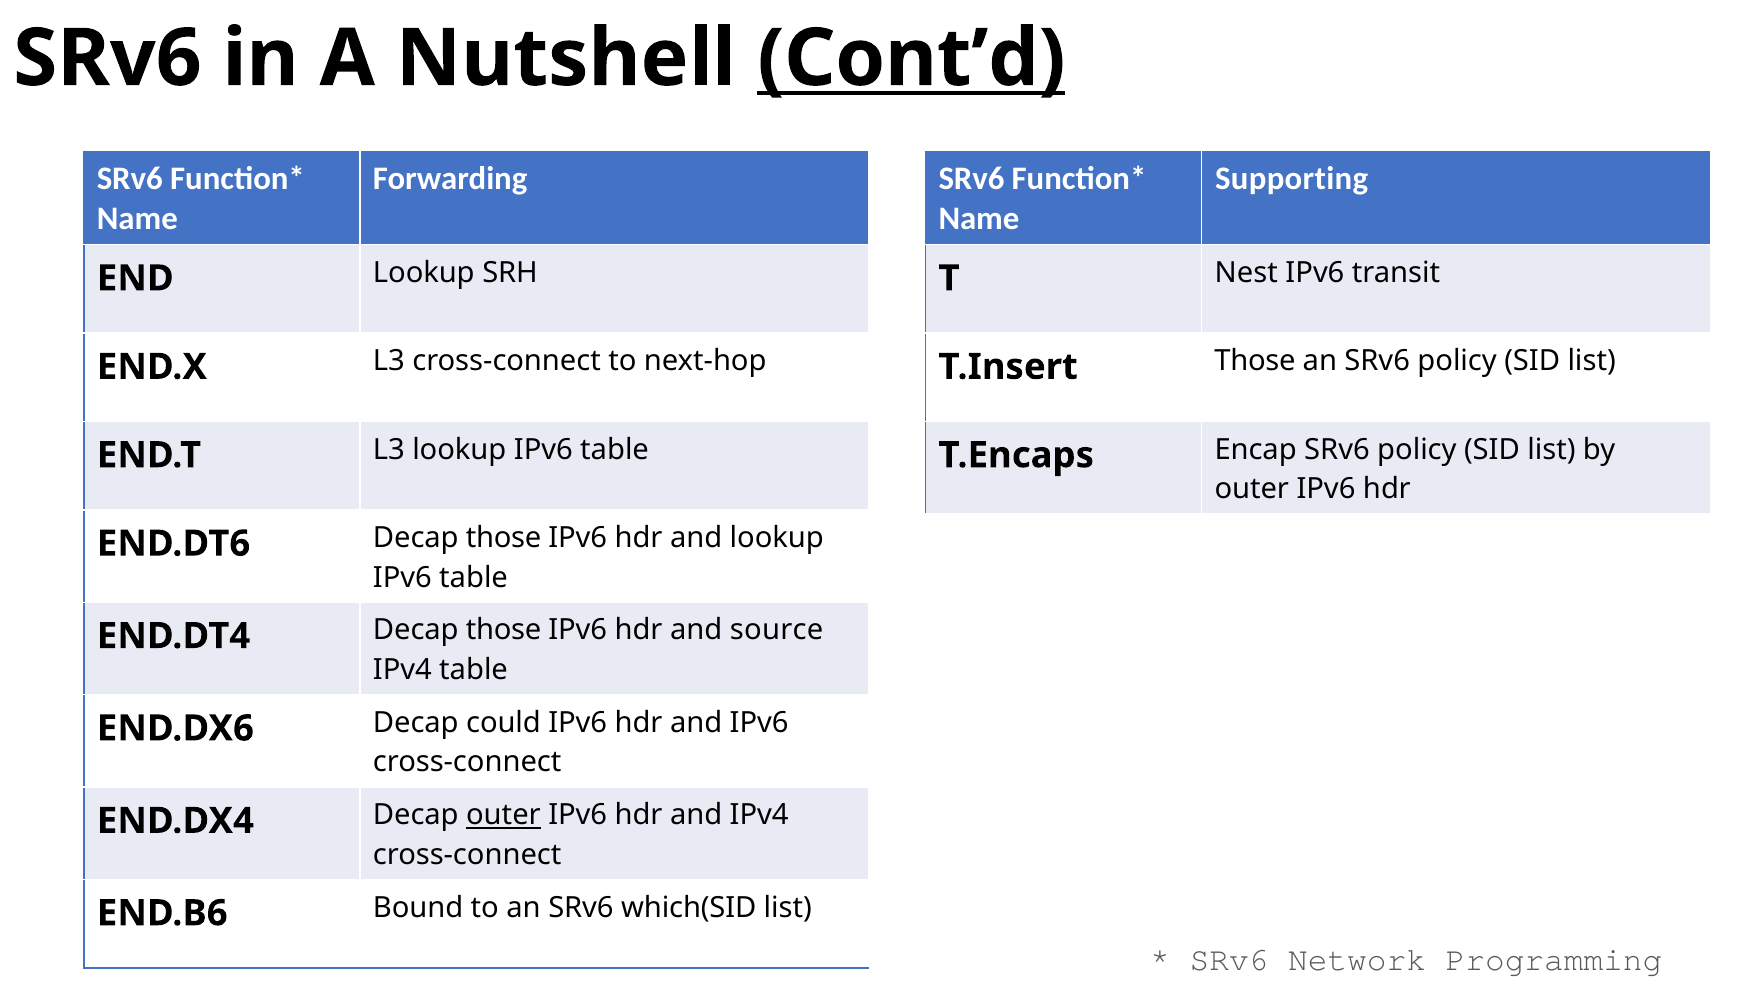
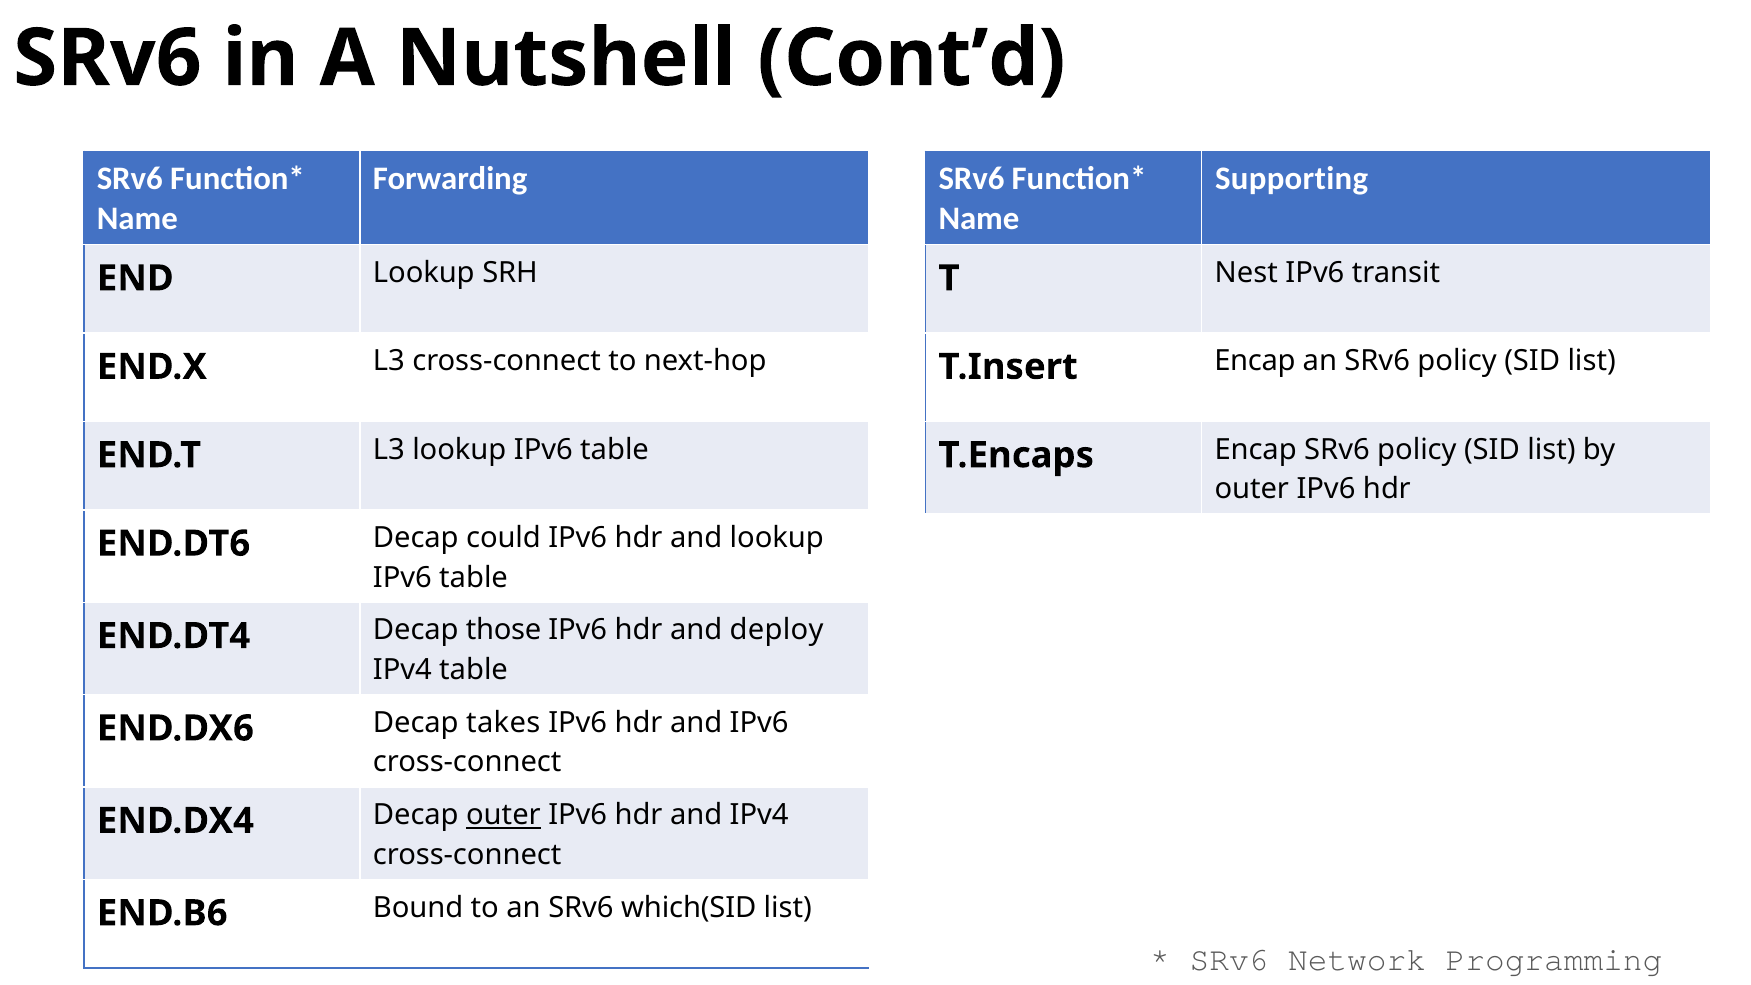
Cont’d underline: present -> none (911, 59)
T.Insert Those: Those -> Encap (1255, 361)
END.DT6 Decap those: those -> could (503, 538)
source: source -> deploy (777, 630)
could: could -> takes (503, 723)
